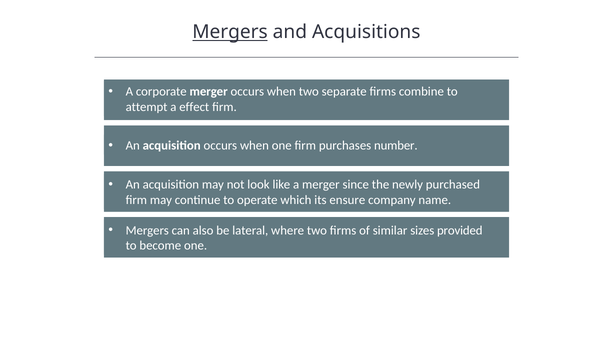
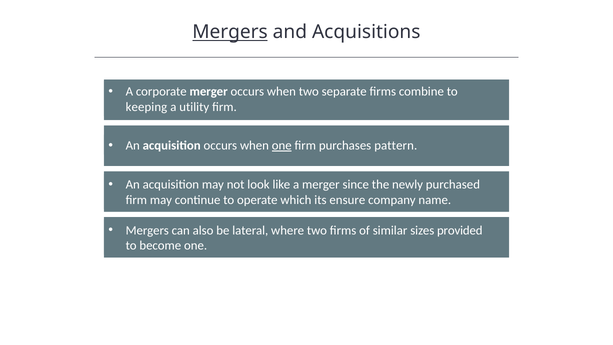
attempt: attempt -> keeping (146, 107)
effect: effect -> utility (194, 107)
one underline: none -> present (282, 145)
number: number -> pattern (396, 145)
